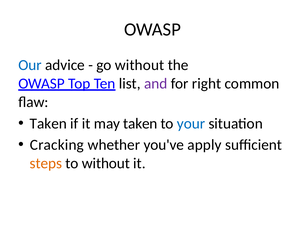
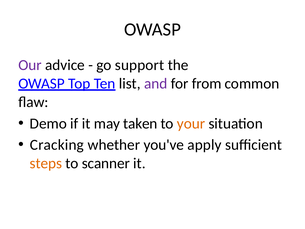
Our colour: blue -> purple (30, 65)
go without: without -> support (140, 65)
right: right -> from (207, 83)
Taken: Taken -> Demo (48, 123)
your colour: blue -> orange (191, 123)
to without: without -> scanner (106, 163)
